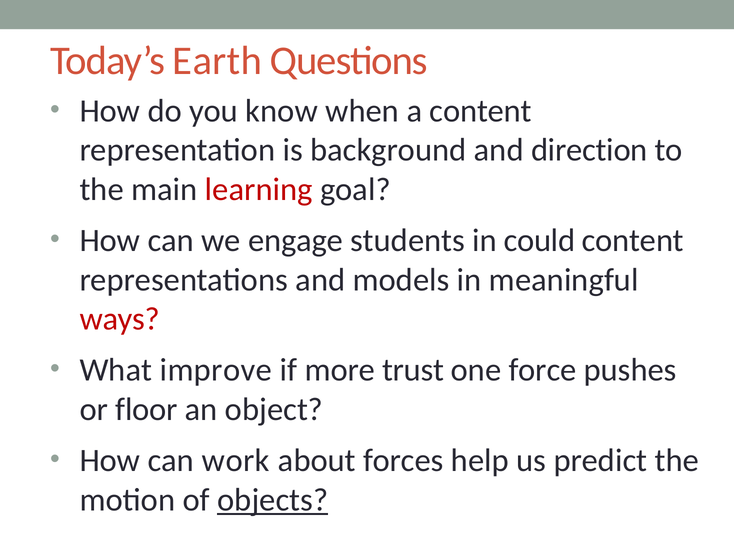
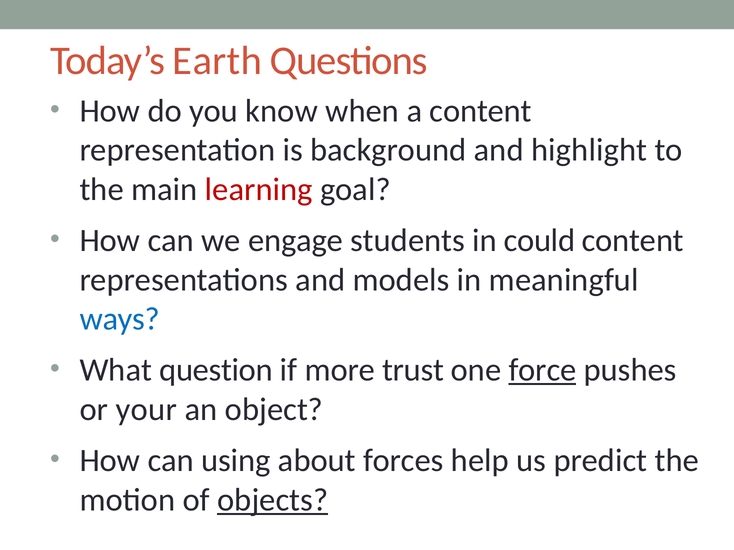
direction: direction -> highlight (589, 150)
ways colour: red -> blue (120, 319)
improve: improve -> question (216, 371)
force underline: none -> present (542, 371)
floor: floor -> your (146, 410)
work: work -> using (236, 461)
